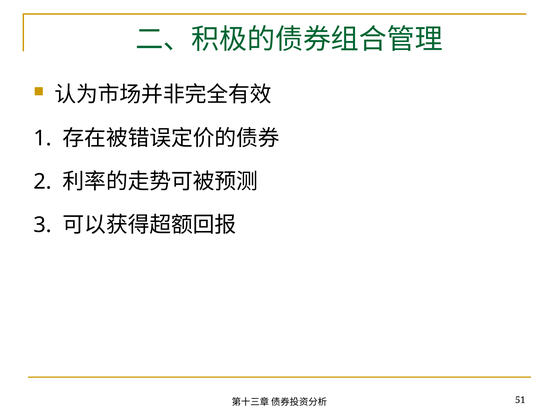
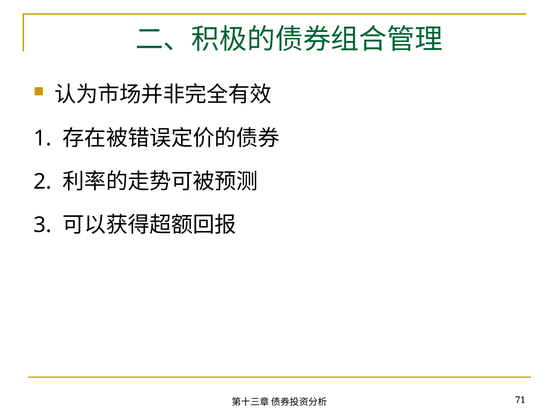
51: 51 -> 71 (520, 400)
